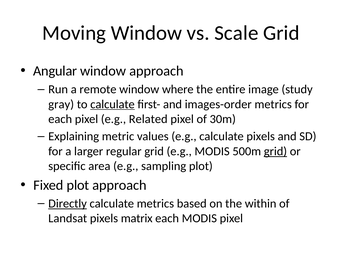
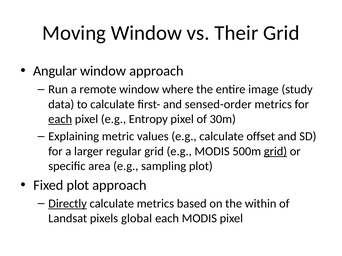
Scale: Scale -> Their (236, 33)
gray: gray -> data (61, 104)
calculate underline: present -> none (112, 104)
images-order: images-order -> sensed-order (218, 104)
each underline: none -> present (60, 119)
Related: Related -> Entropy (148, 119)
calculate pixels: pixels -> offset (261, 137)
matrix: matrix -> global (137, 219)
